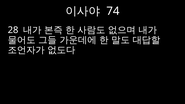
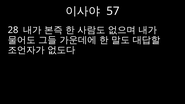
74: 74 -> 57 (113, 11)
